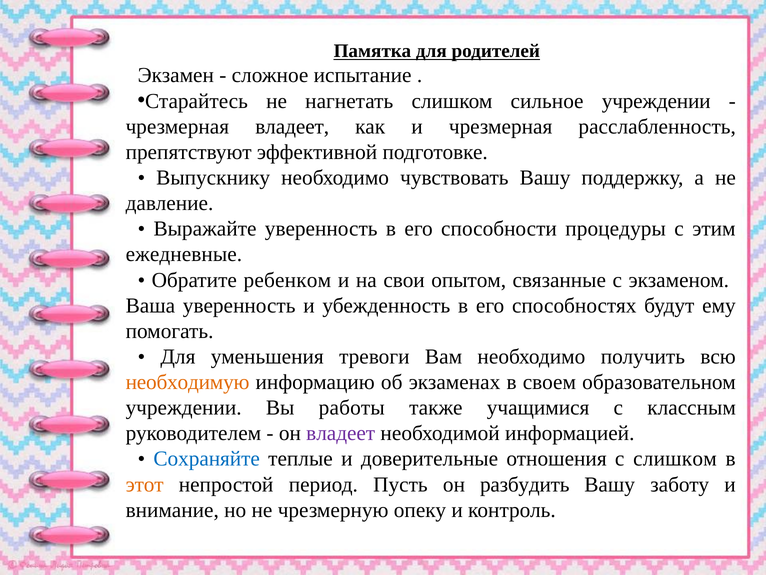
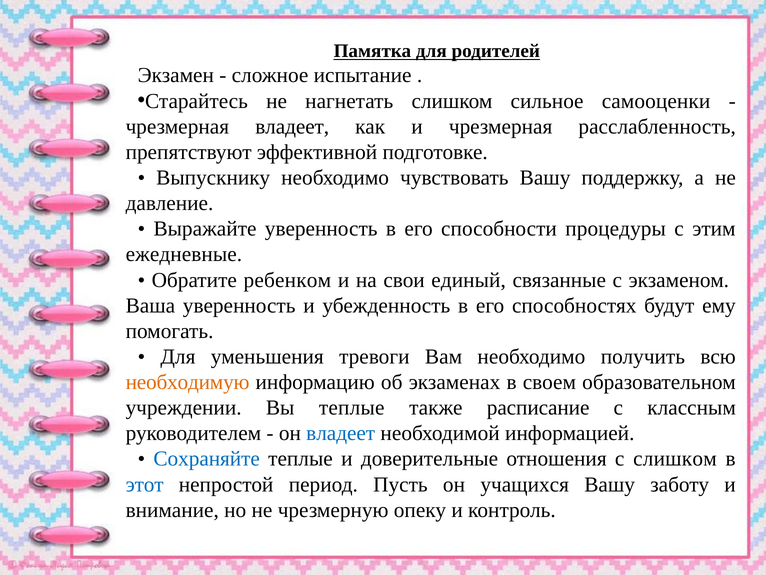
сильное учреждении: учреждении -> самооценки (656, 101)
опытом: опытом -> единый (469, 280)
Вы работы: работы -> теплые (352, 407)
учащимися: учащимися -> расписание (538, 407)
владеет colour: purple -> blue (341, 433)
этот colour: orange -> blue (145, 484)
разбудить: разбудить -> учащихся (525, 484)
